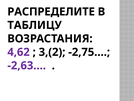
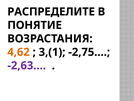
ТАБЛИЦУ: ТАБЛИЦУ -> ПОНЯТИЕ (35, 25)
4,62 colour: purple -> orange (19, 52)
3,(2: 3,(2 -> 3,(1 (52, 52)
